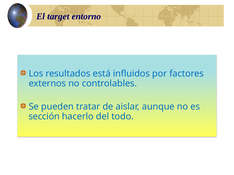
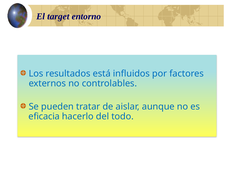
sección: sección -> eficacia (44, 117)
